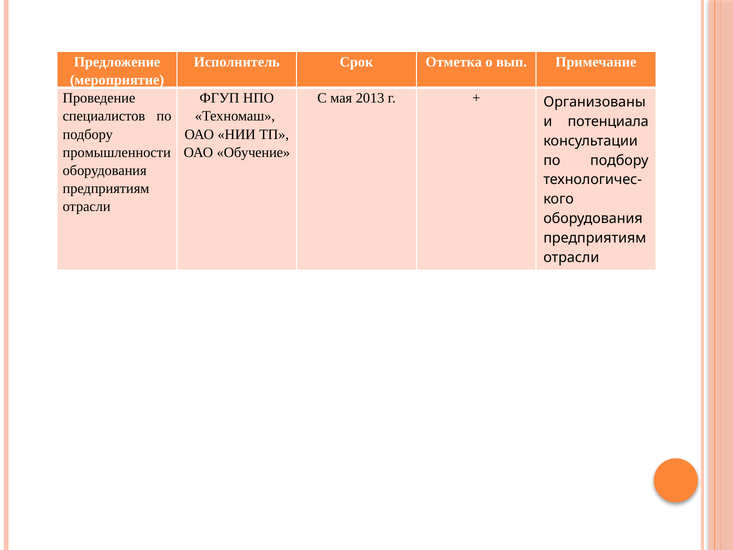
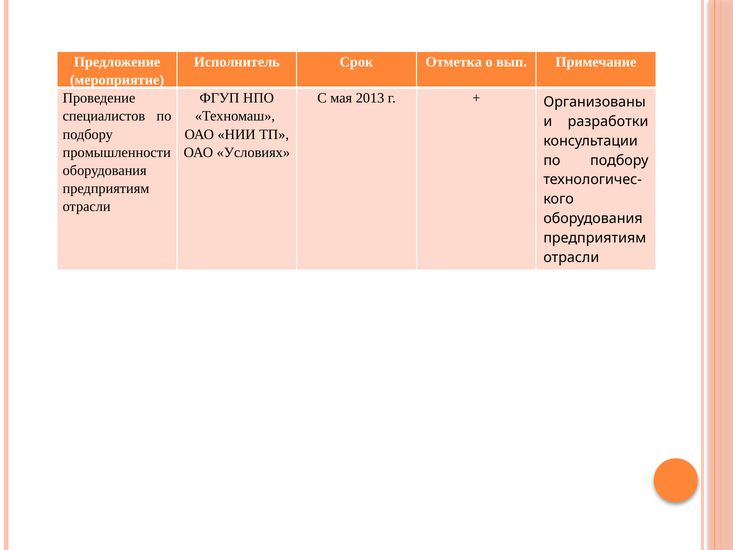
потенциала: потенциала -> разработки (608, 121)
Обучение: Обучение -> Условиях (253, 152)
